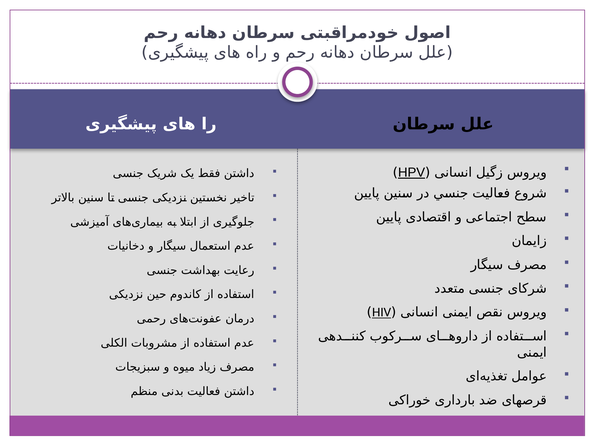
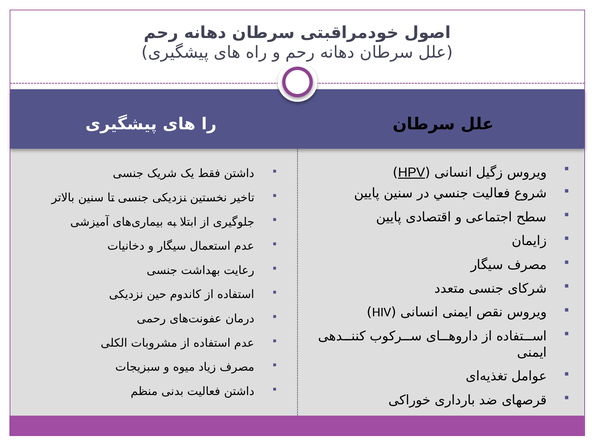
HIV underline: present -> none (382, 312)
